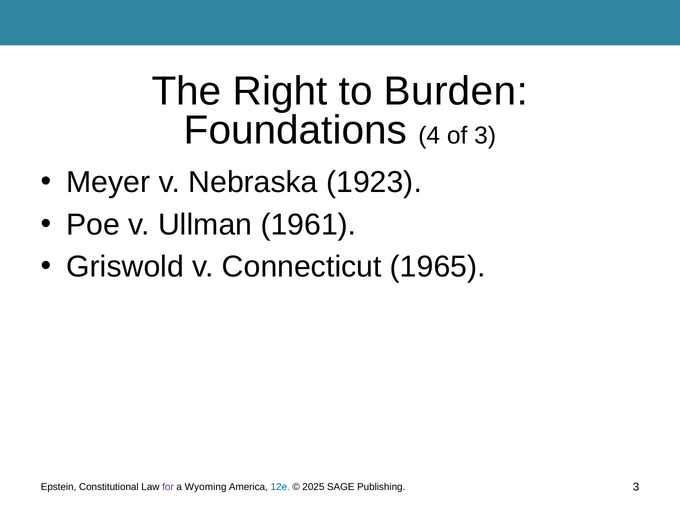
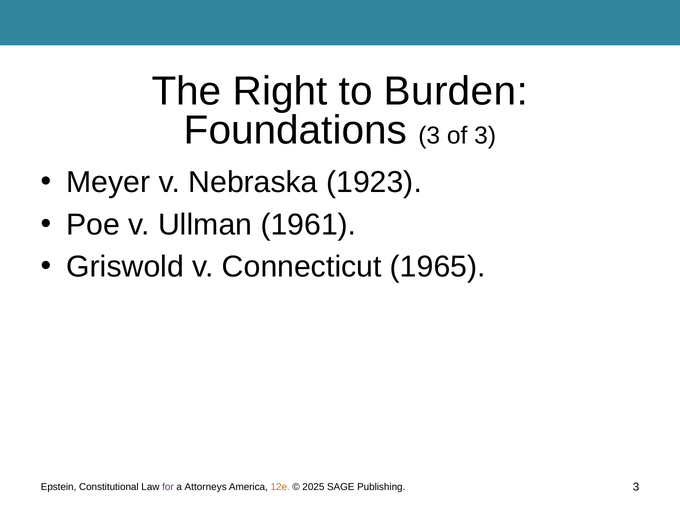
Foundations 4: 4 -> 3 (429, 136)
Wyoming: Wyoming -> Attorneys (206, 487)
12e colour: blue -> orange (280, 487)
